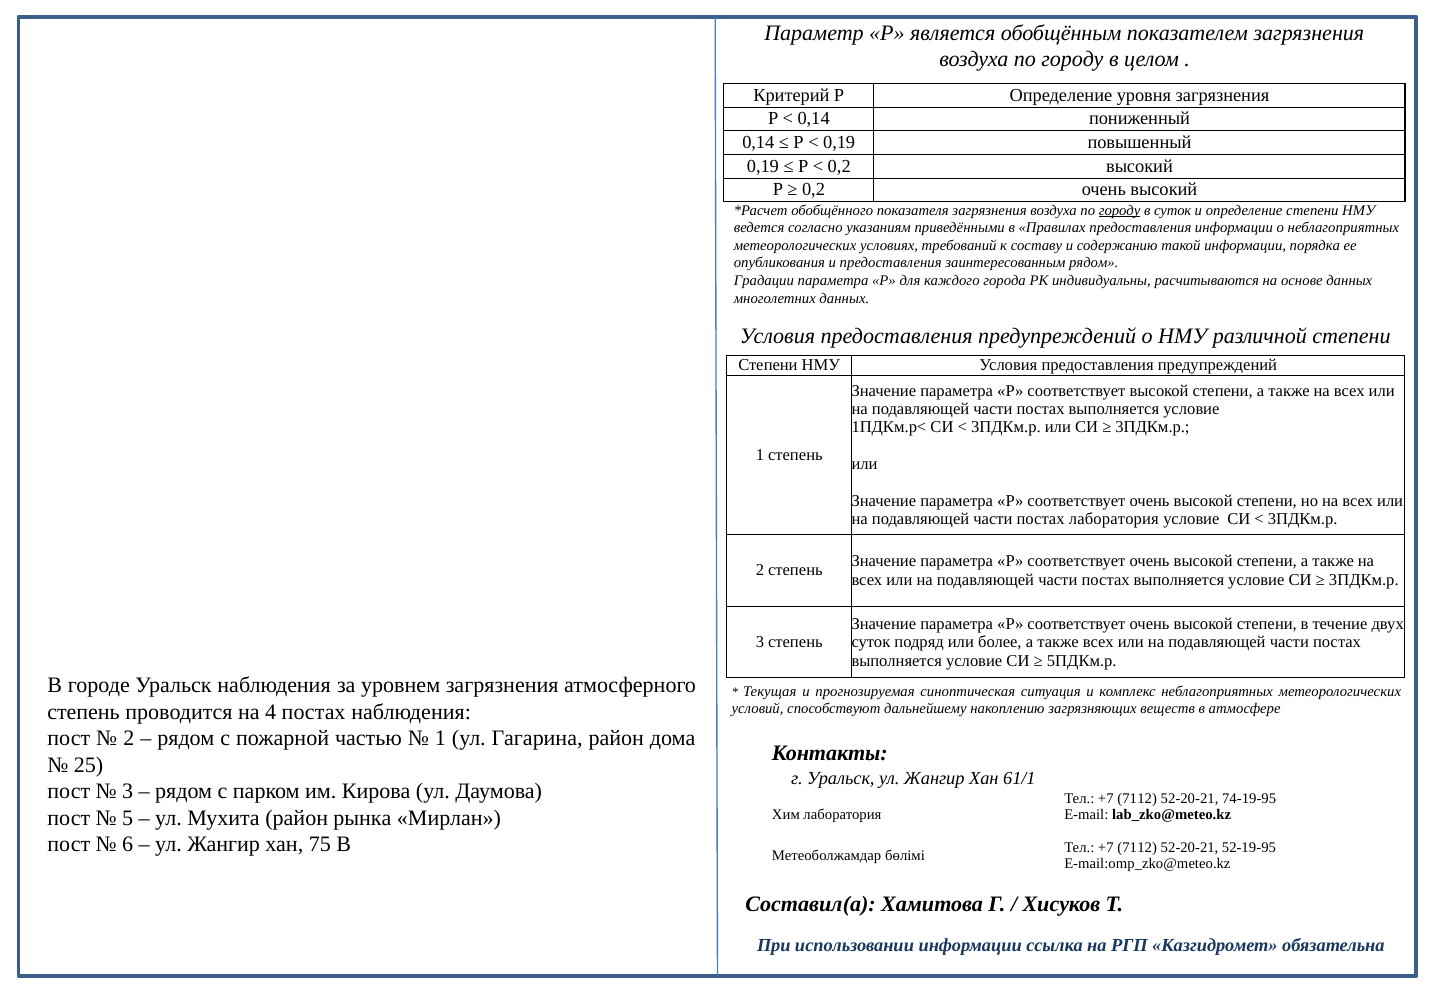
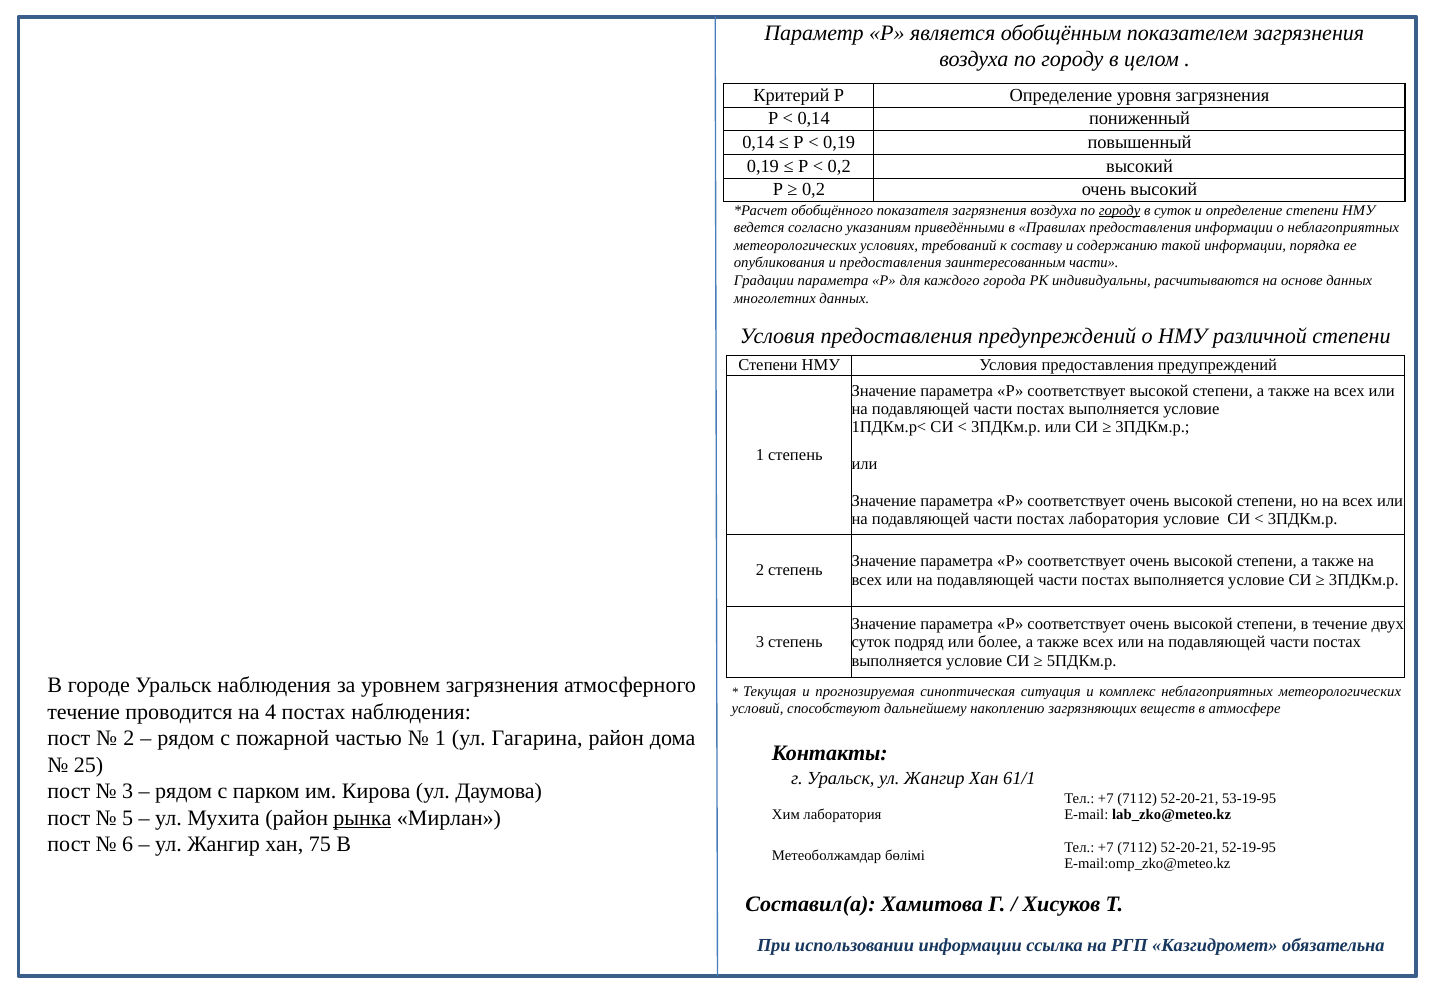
заинтересованным рядом: рядом -> части (1094, 263)
степень: степень -> течение (84, 712)
74-19-95: 74-19-95 -> 53-19-95 (1249, 799)
рынка underline: none -> present (362, 818)
